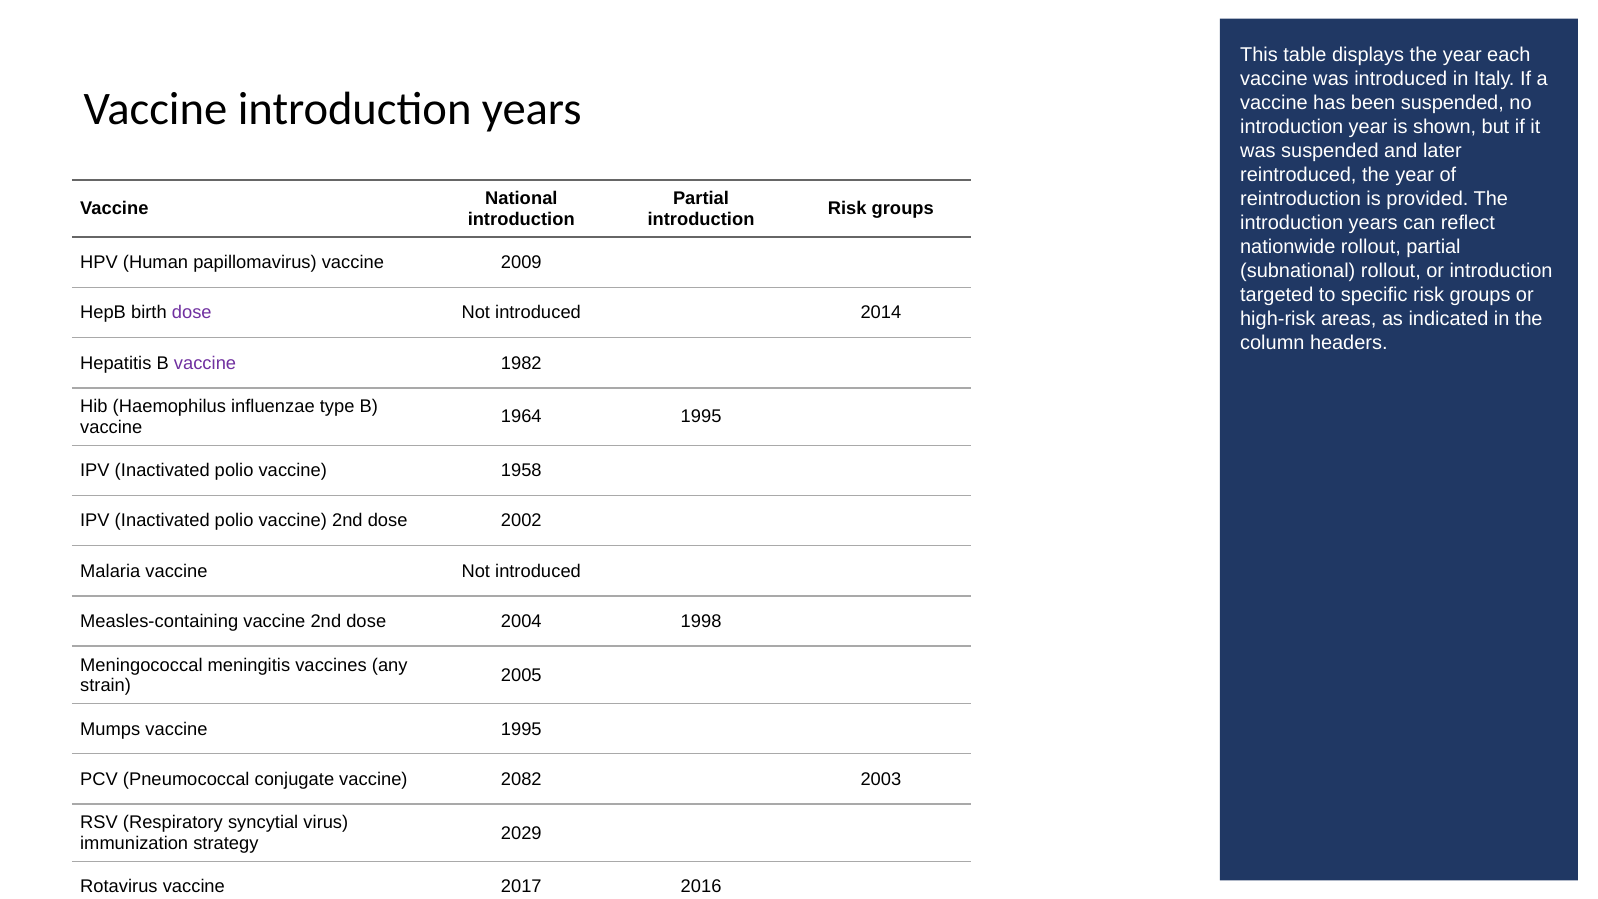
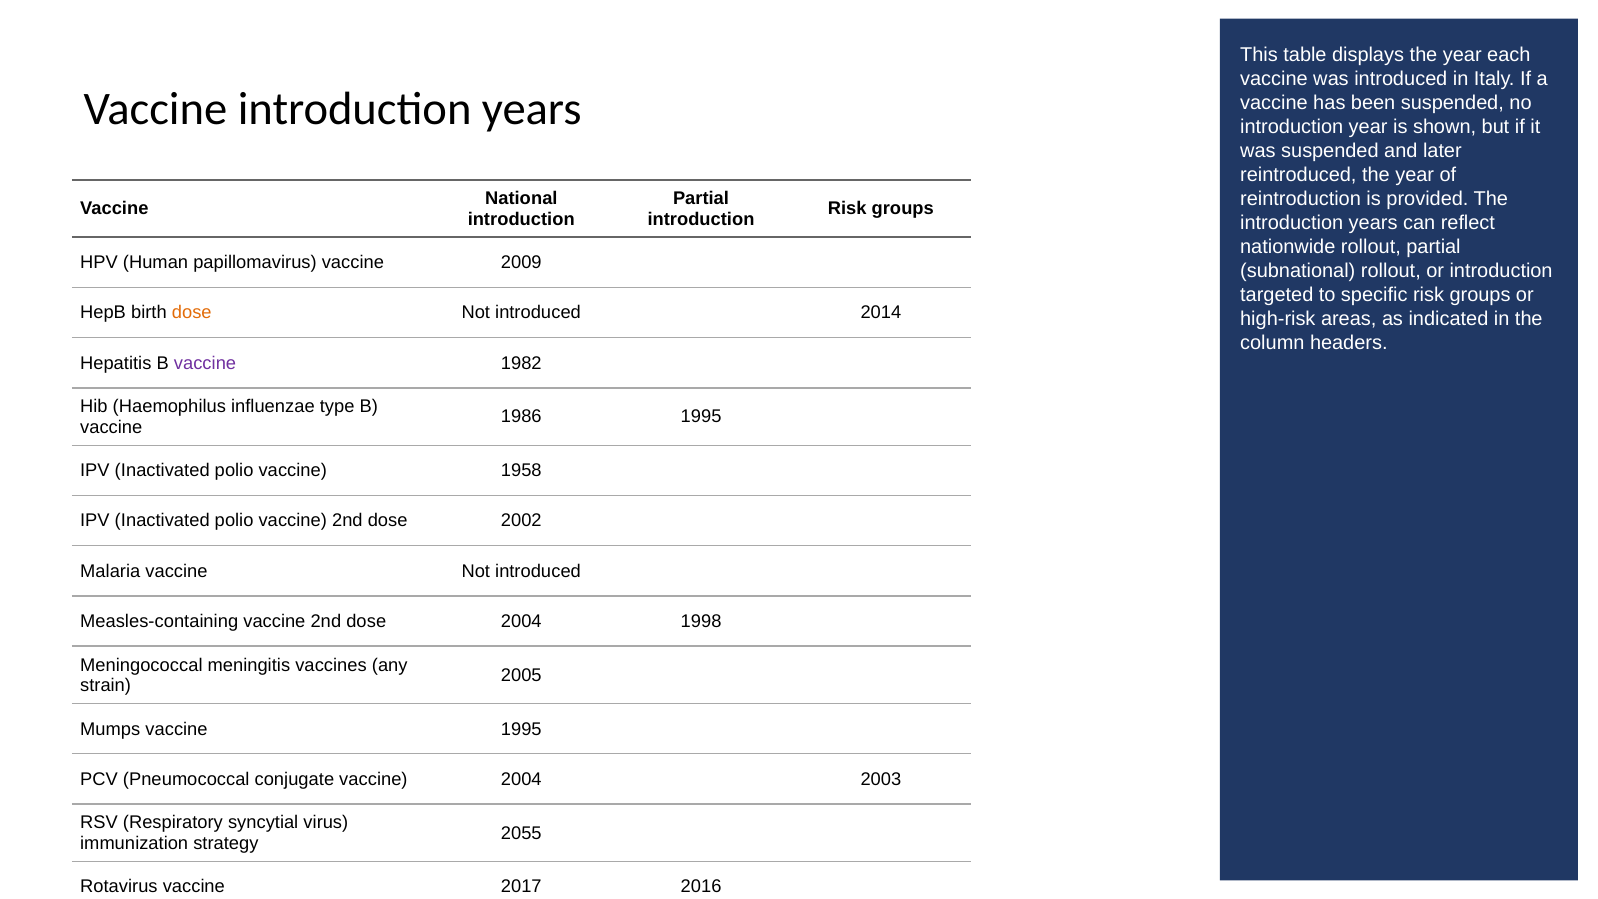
dose colour: purple -> orange (192, 313)
1964: 1964 -> 1986 (521, 417)
vaccine 2082: 2082 -> 2004 (521, 779)
2029: 2029 -> 2055 (521, 833)
